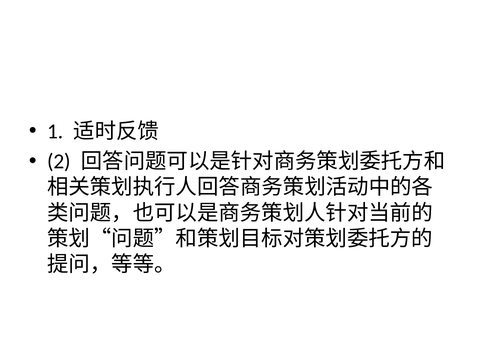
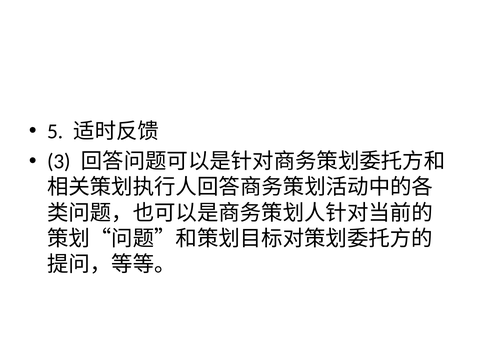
1: 1 -> 5 (55, 131)
2: 2 -> 3 (59, 161)
